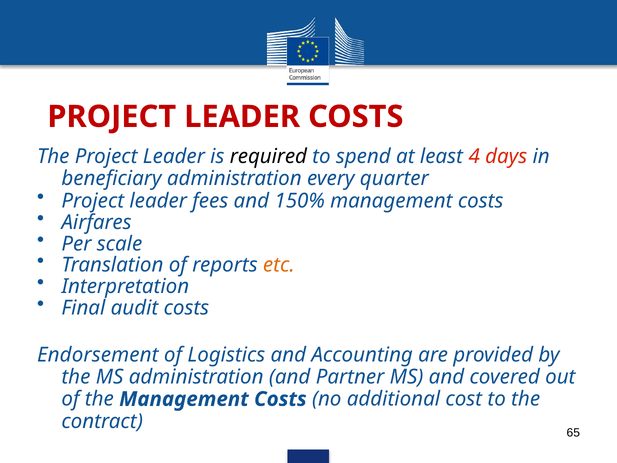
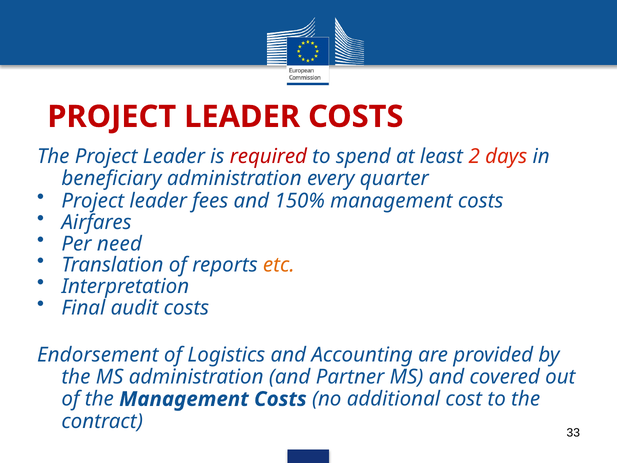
required colour: black -> red (268, 156)
4: 4 -> 2 (474, 156)
scale: scale -> need (119, 244)
65: 65 -> 33 (573, 433)
